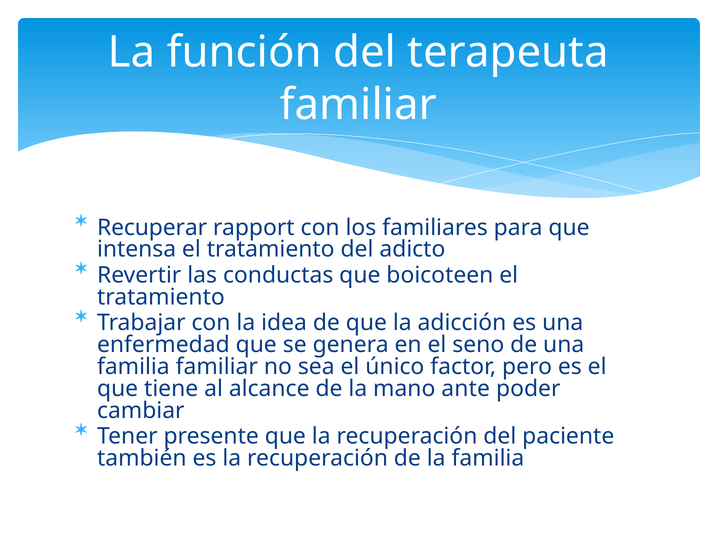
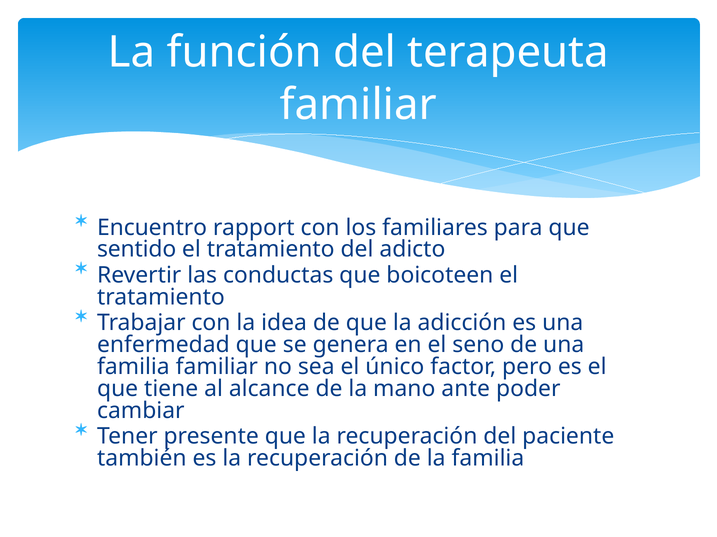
Recuperar: Recuperar -> Encuentro (152, 228)
intensa: intensa -> sentido (137, 250)
